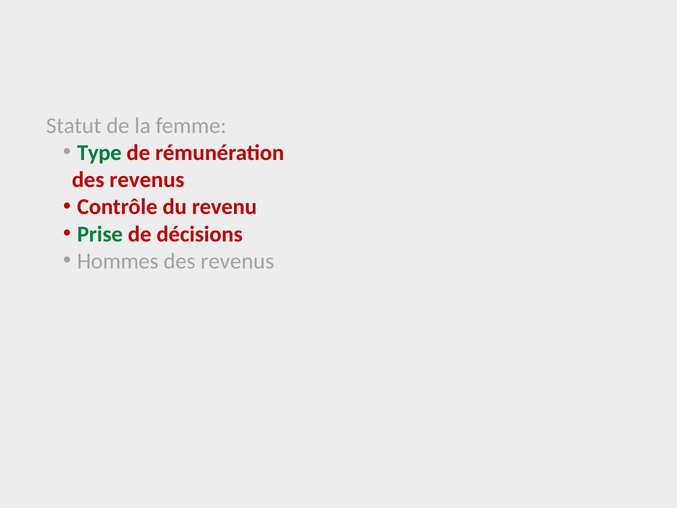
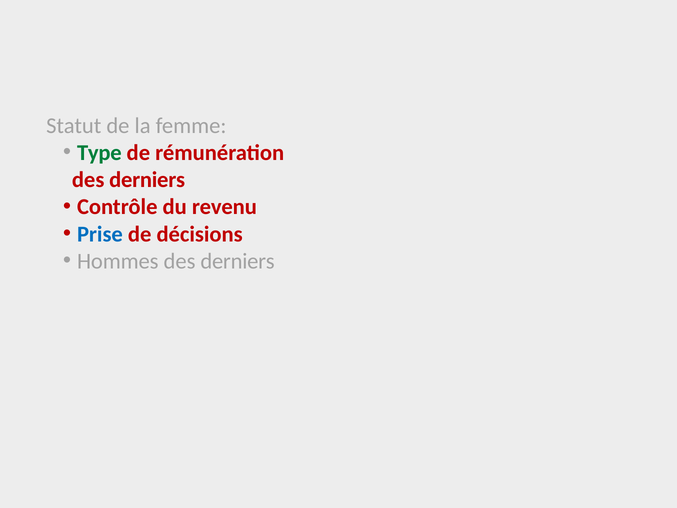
revenus: revenus -> derniers (147, 180)
Prise colour: green -> blue (100, 234)
revenus: revenus -> derniers (238, 261)
